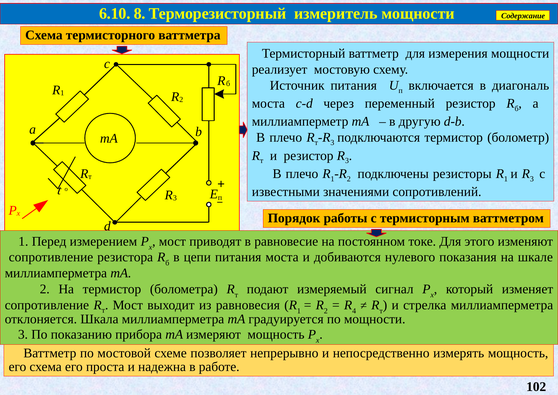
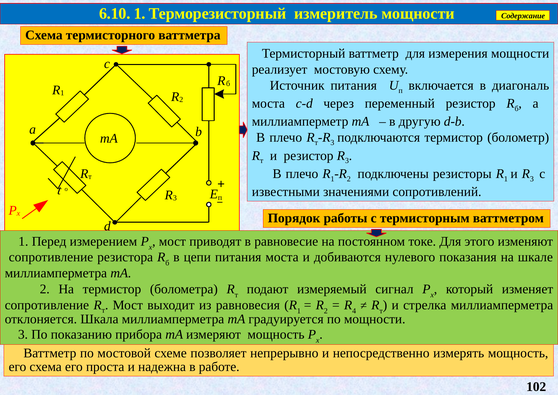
6.10 8: 8 -> 1 (140, 13)
